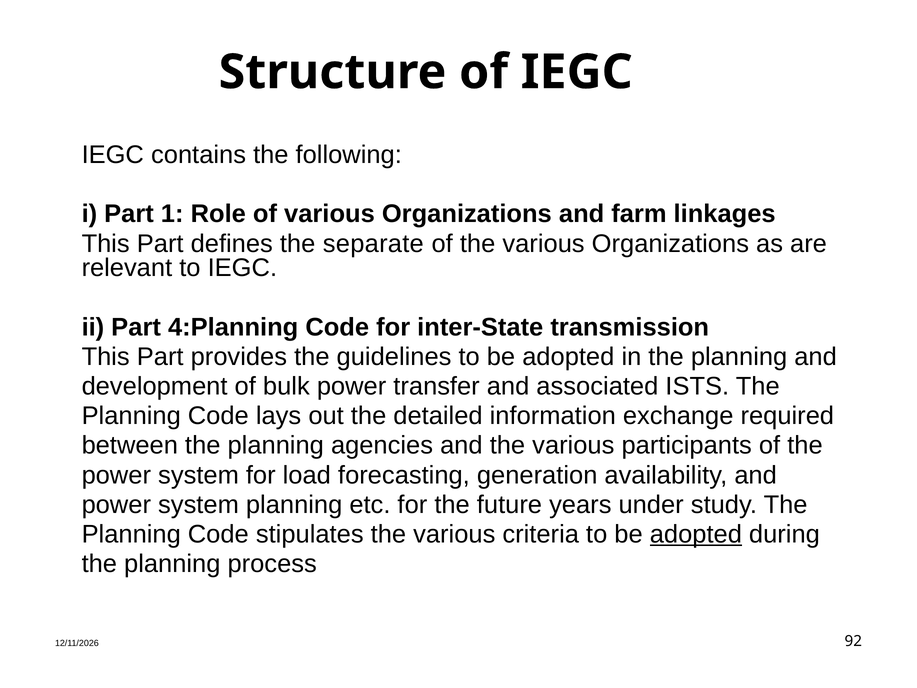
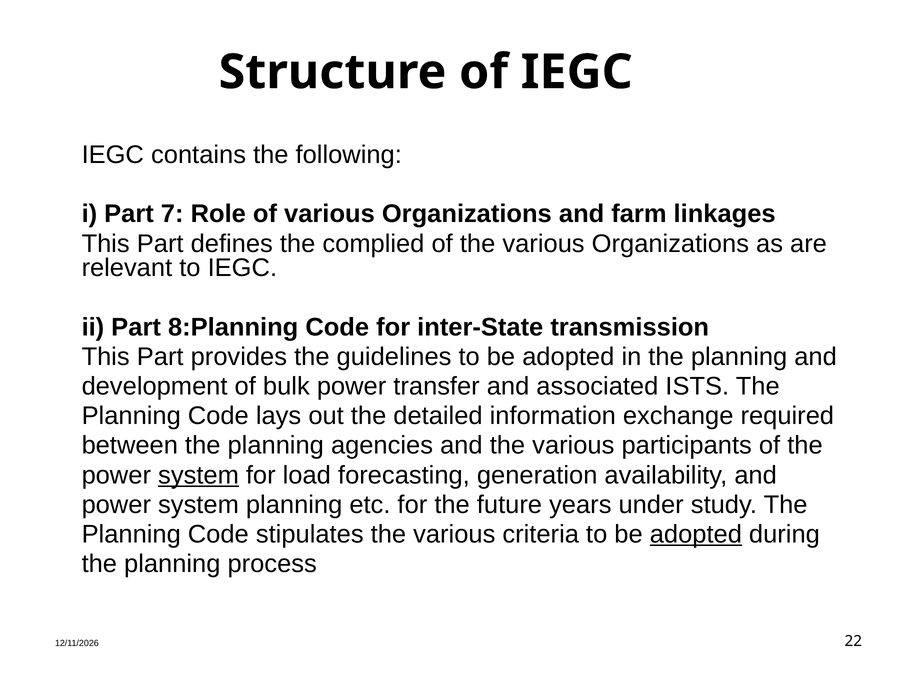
1: 1 -> 7 (172, 214)
separate: separate -> complied (373, 244)
4:Planning: 4:Planning -> 8:Planning (233, 327)
system underline: none -> present (198, 475)
92: 92 -> 22 (853, 641)
